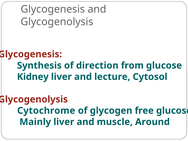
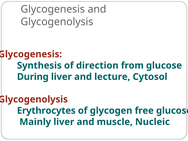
Kidney: Kidney -> During (33, 77)
Cytochrome: Cytochrome -> Erythrocytes (46, 111)
Around: Around -> Nucleic (152, 122)
